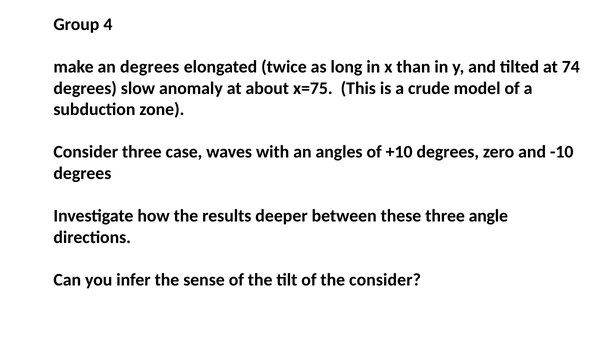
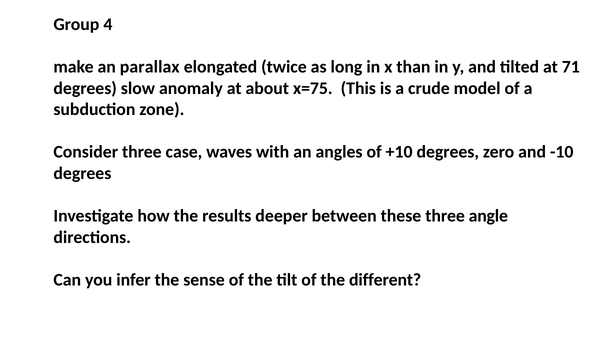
an degrees: degrees -> parallax (150, 67)
74: 74 -> 71 (571, 67)
the consider: consider -> different (385, 280)
